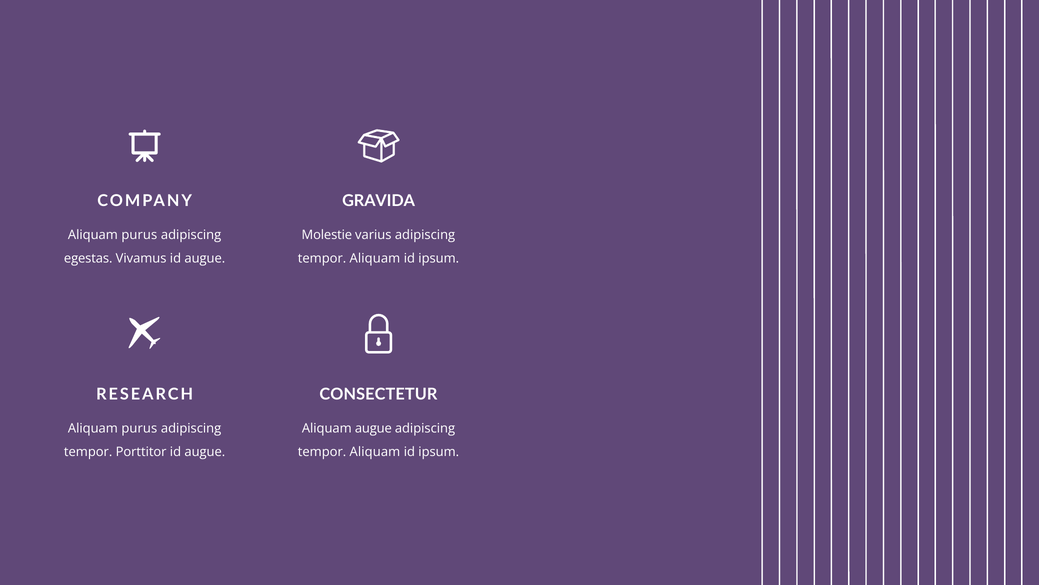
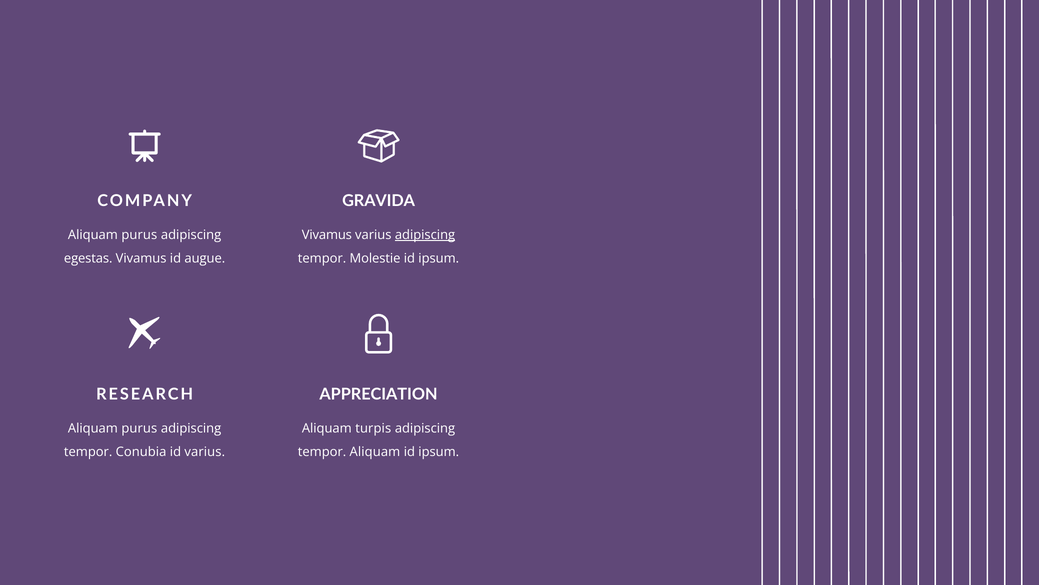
Molestie: Molestie -> Vivamus (327, 235)
adipiscing underline: none -> present (425, 235)
Aliquam: Aliquam -> Molestie (375, 258)
CONSECTETUR: CONSECTETUR -> APPRECIATION (378, 394)
Aliquam augue: augue -> turpis (373, 428)
Porttitor: Porttitor -> Conubia (141, 452)
augue: augue -> varius (205, 452)
